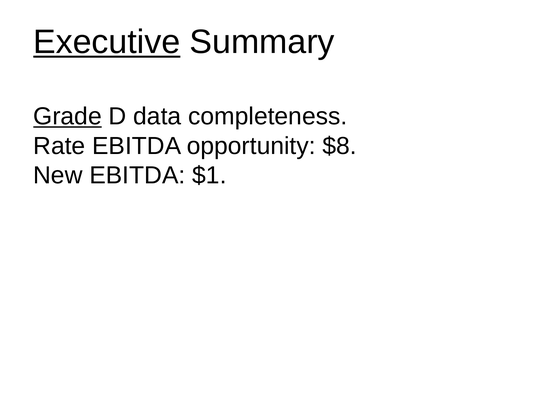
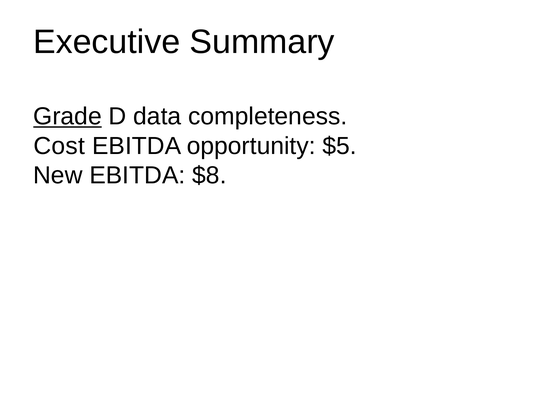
Executive underline: present -> none (107, 42)
Rate: Rate -> Cost (59, 146)
$8: $8 -> $5 (340, 146)
$1: $1 -> $8 (209, 176)
